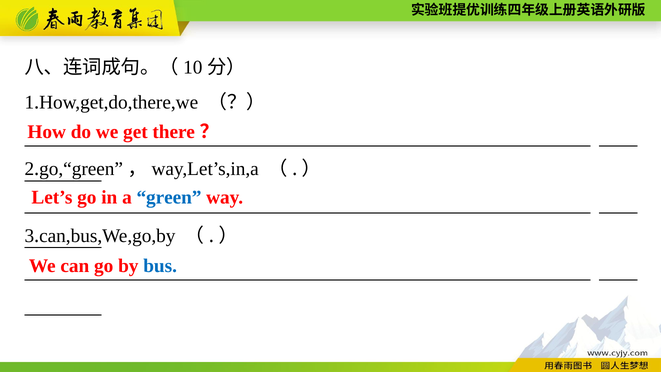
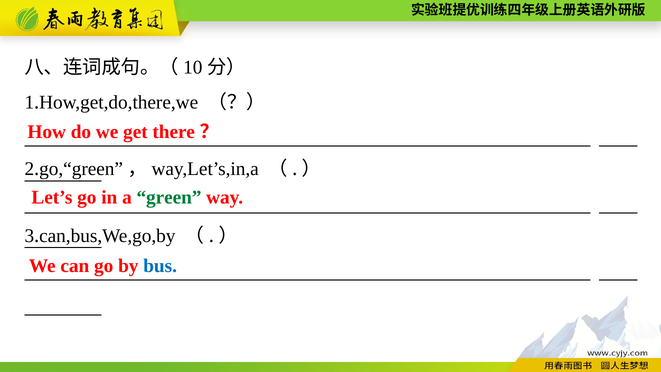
green colour: blue -> green (169, 197)
